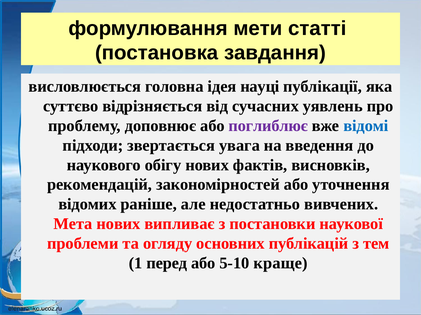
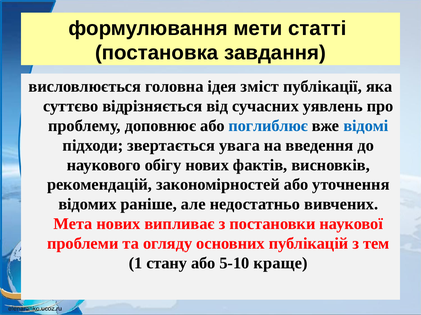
науці: науці -> зміст (260, 87)
поглиблює colour: purple -> blue (268, 126)
перед: перед -> стану (167, 264)
